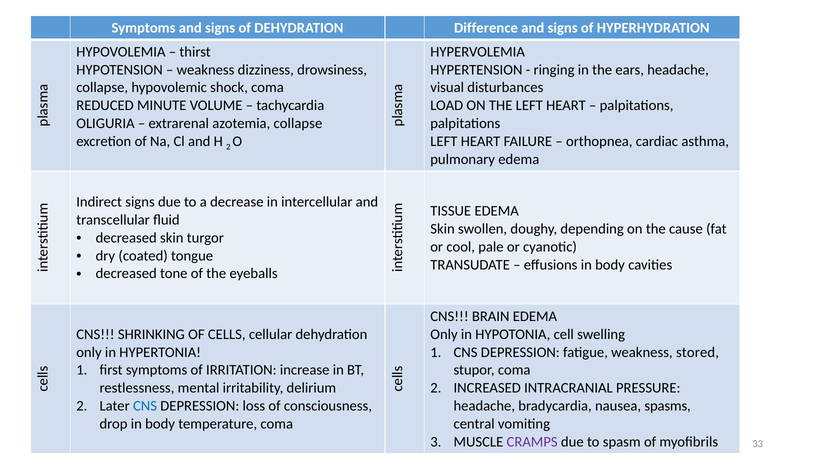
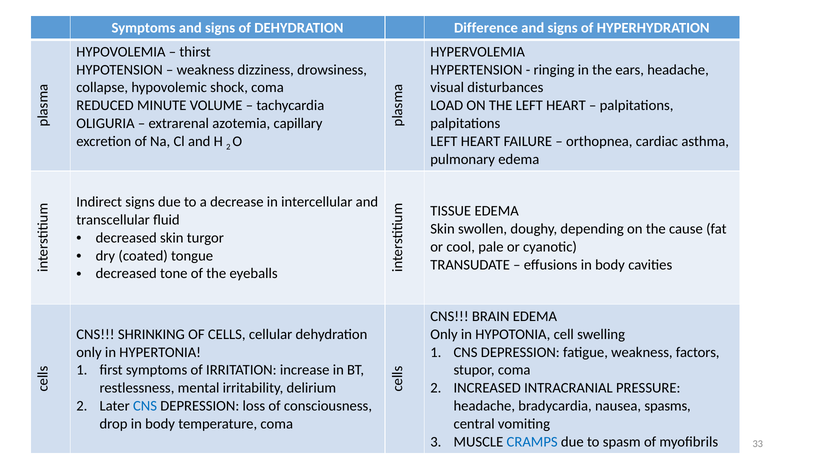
azotemia collapse: collapse -> capillary (298, 123)
stored: stored -> factors (698, 352)
CRAMPS colour: purple -> blue (532, 441)
